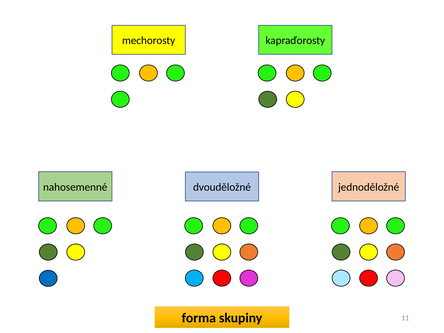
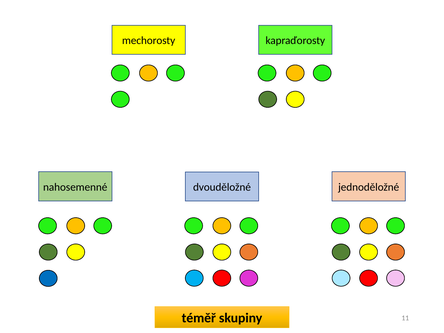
forma: forma -> téměř (199, 318)
